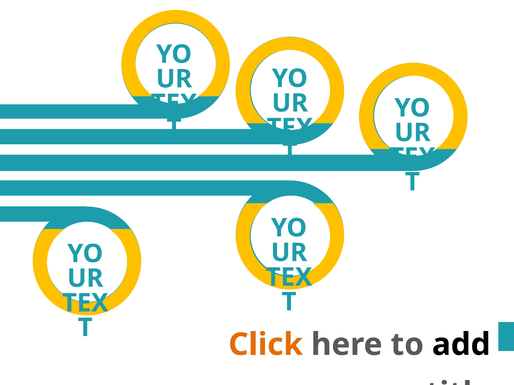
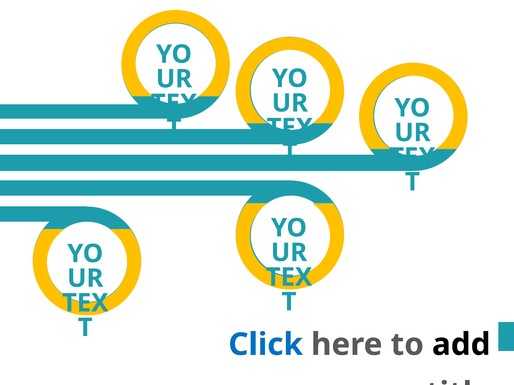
Click colour: orange -> blue (266, 345)
